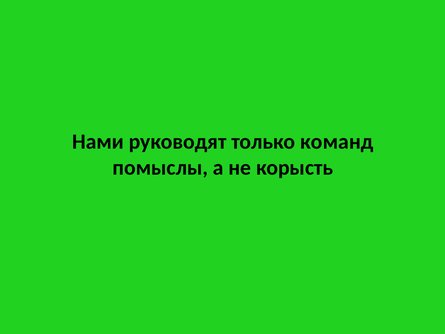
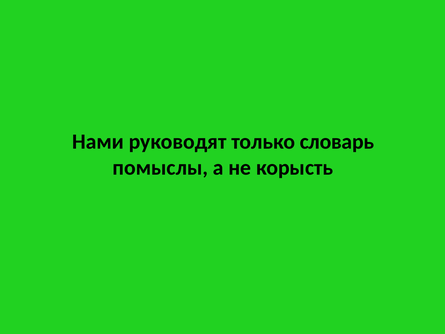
команд: команд -> словарь (337, 142)
